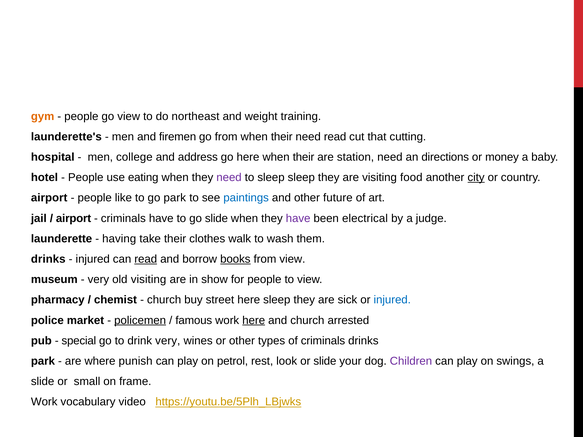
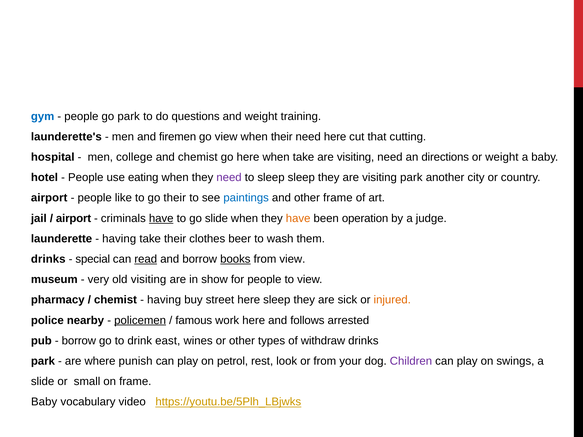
gym colour: orange -> blue (43, 116)
go view: view -> park (129, 116)
northeast: northeast -> questions (196, 116)
go from: from -> view (226, 137)
need read: read -> here (335, 137)
and address: address -> chemist (198, 157)
here when their: their -> take (304, 157)
station: station -> visiting (356, 157)
or money: money -> weight (502, 157)
visiting food: food -> park (411, 178)
city underline: present -> none (476, 178)
go park: park -> their (175, 198)
other future: future -> frame (338, 198)
have underline: none -> present (161, 218)
have colour: purple -> orange (298, 218)
electrical: electrical -> operation (365, 218)
walk: walk -> beer (240, 239)
injured: injured -> special (93, 259)
church: church -> having (164, 300)
injured colour: blue -> orange (392, 300)
market: market -> nearby (85, 320)
here underline: present -> none (254, 320)
and church: church -> follows (307, 320)
special: special -> borrow (79, 341)
drink very: very -> east (168, 341)
of criminals: criminals -> withdraw (323, 341)
or slide: slide -> from (325, 361)
Work: Work -> Baby (44, 402)
